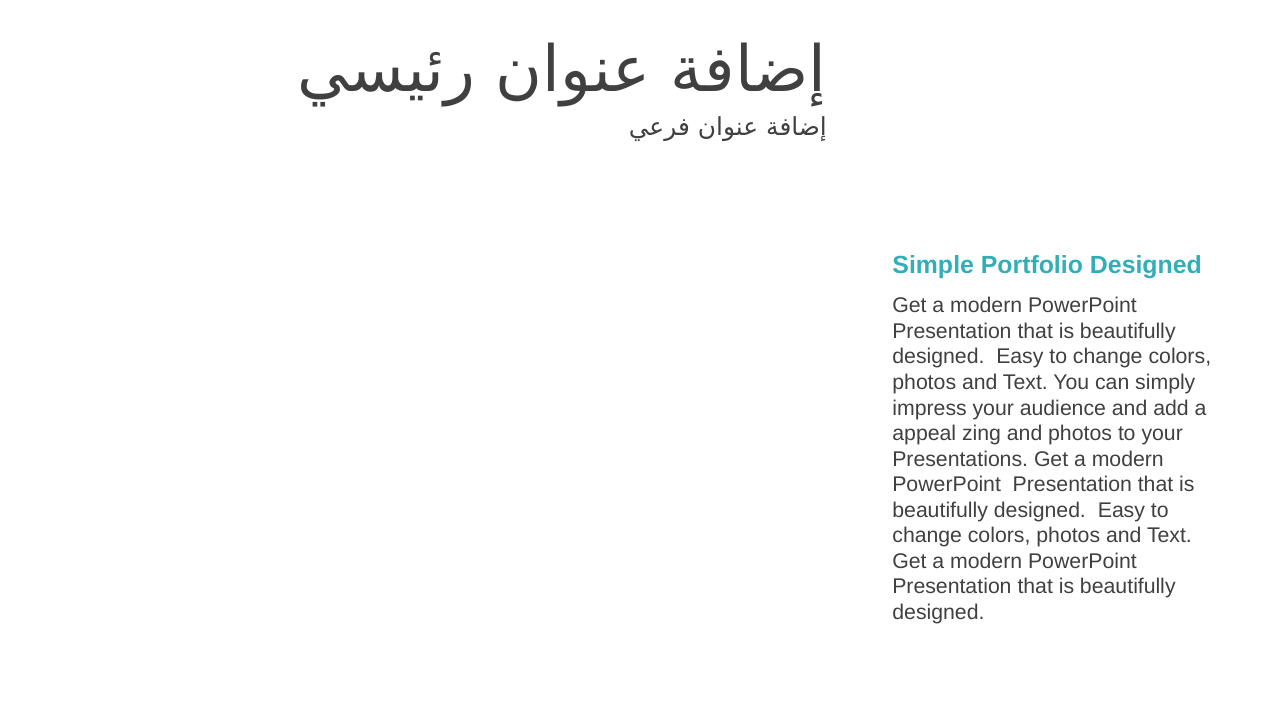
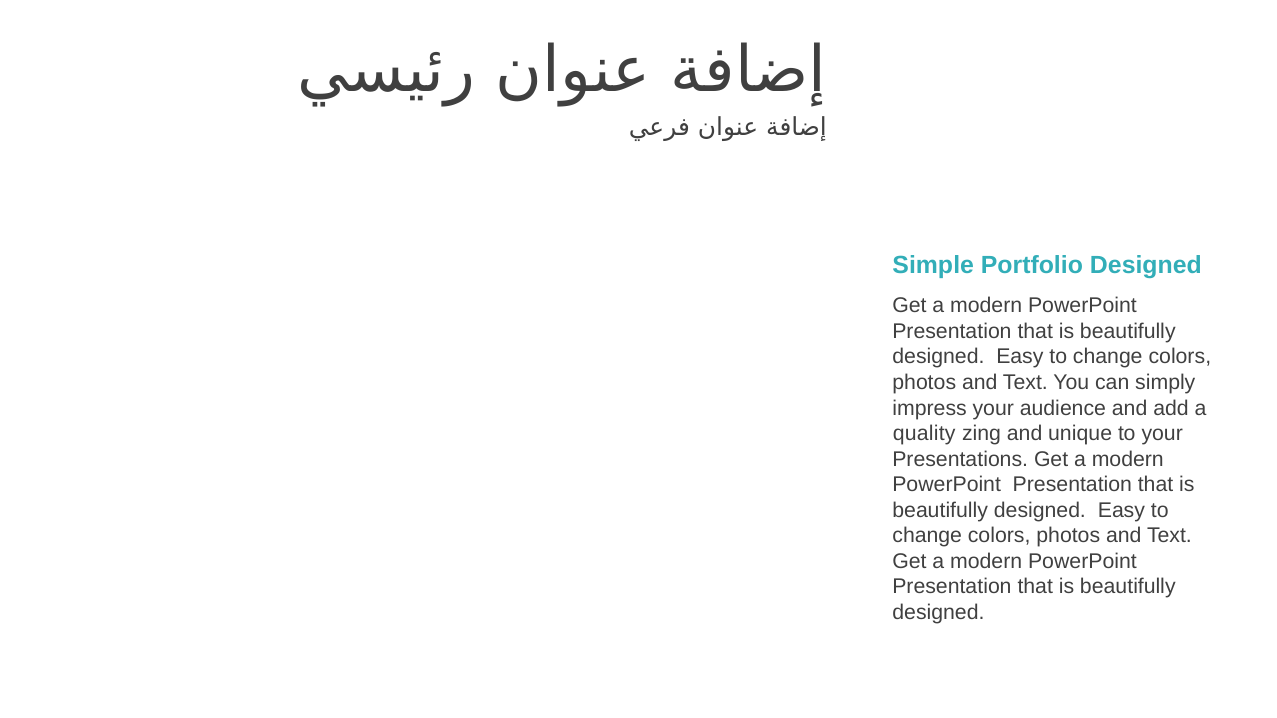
appeal: appeal -> quality (924, 434)
and photos: photos -> unique (1080, 434)
